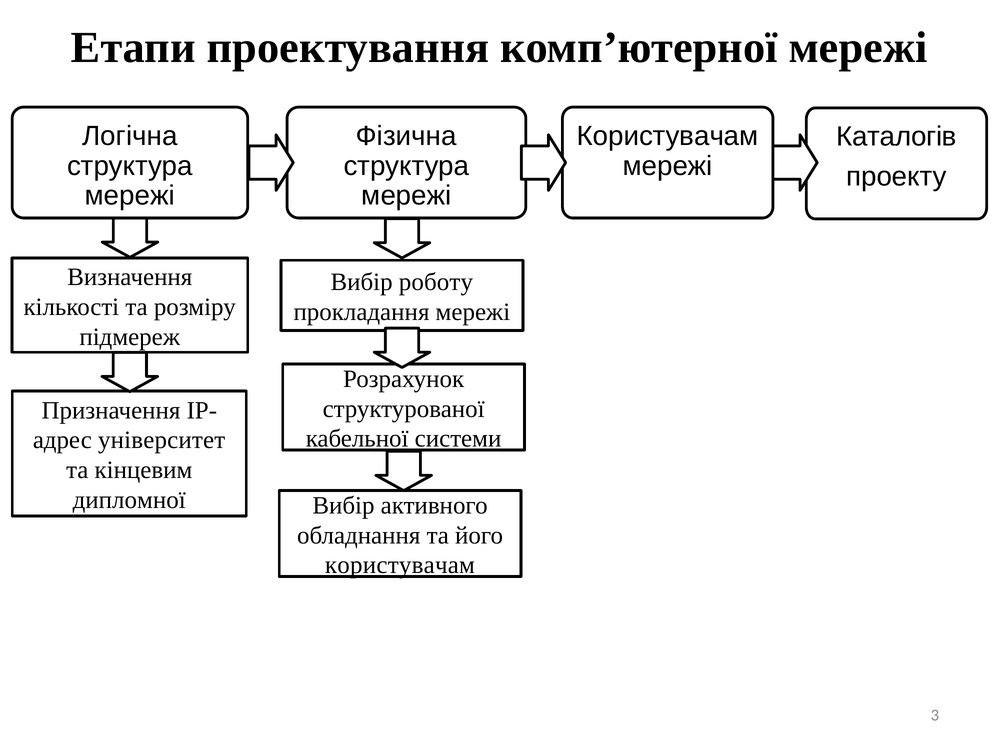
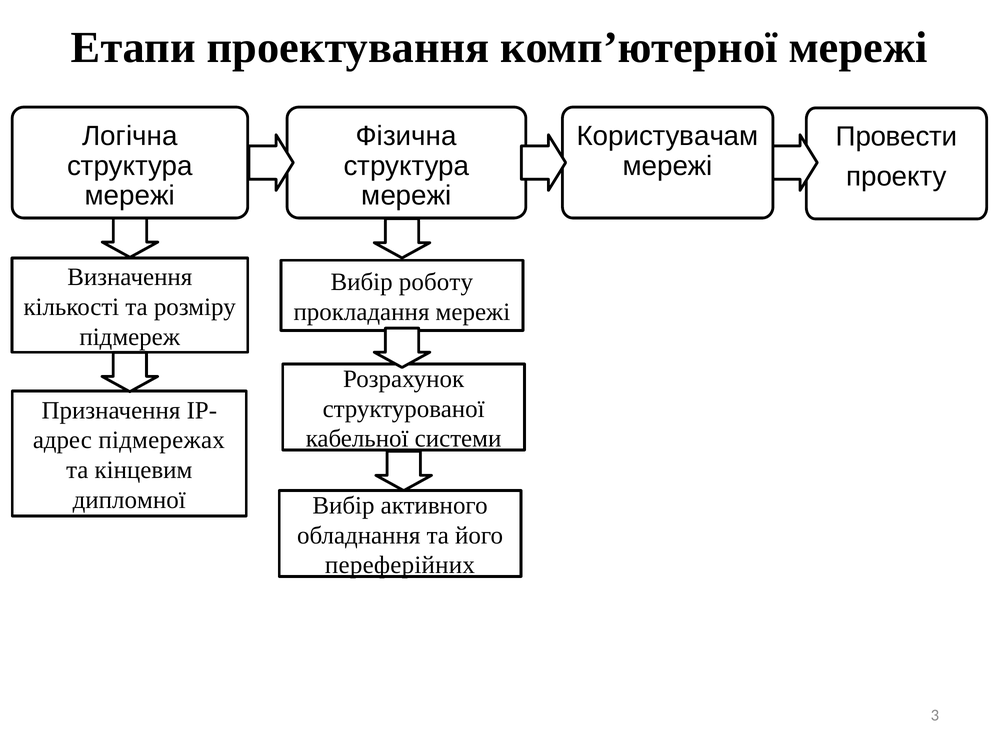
Каталогів: Каталогів -> Провести (897, 137)
університет: університет -> підмережах (162, 440)
користувачам: користувачам -> переферійних (400, 565)
